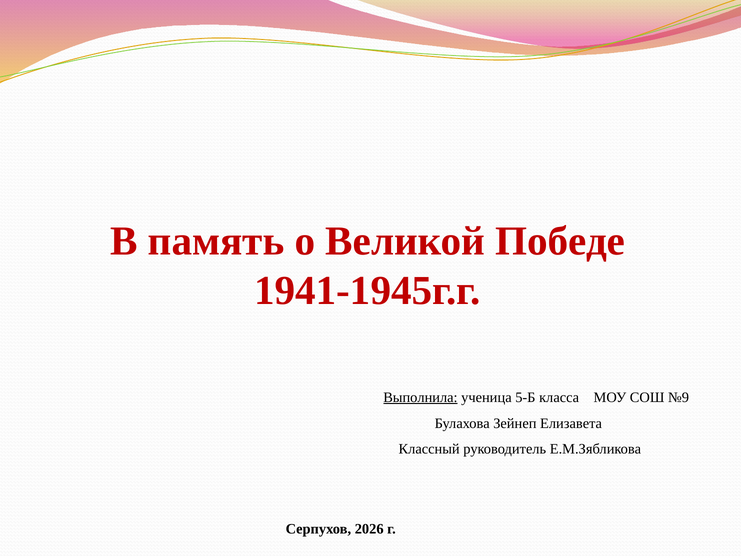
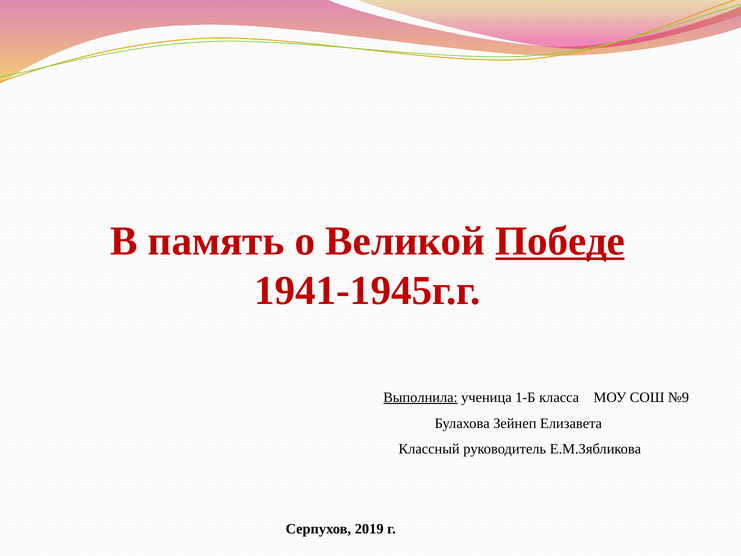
Победе underline: none -> present (560, 241)
5-Б: 5-Б -> 1-Б (525, 397)
2026: 2026 -> 2019 (369, 529)
